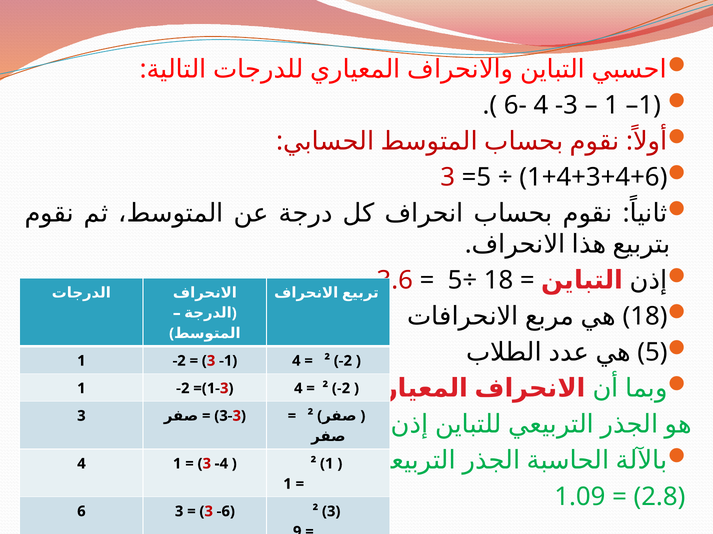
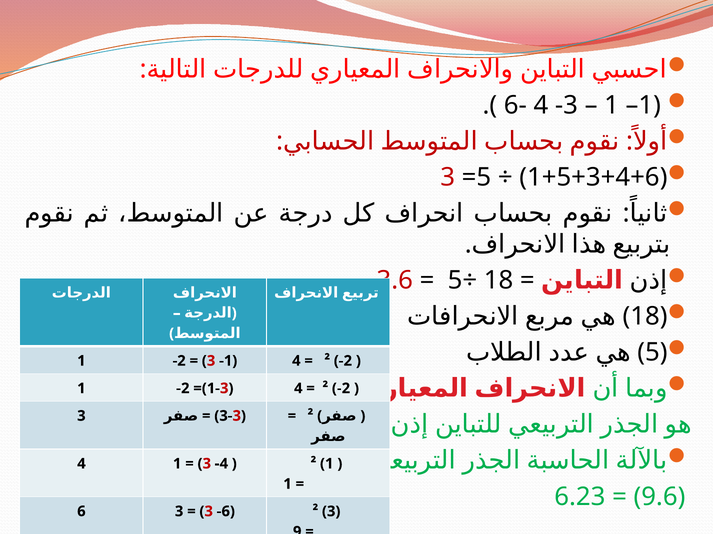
1+4+3+4+6: 1+4+3+4+6 -> 1+5+3+4+6 (593, 178)
1.09: 1.09 -> 6.23 (580, 497)
2.8: 2.8 -> 9.6 (659, 497)
